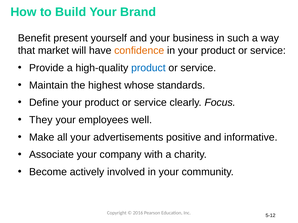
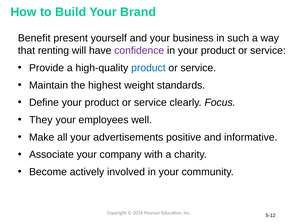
market: market -> renting (53, 51)
confidence colour: orange -> purple (139, 51)
whose: whose -> weight (139, 85)
